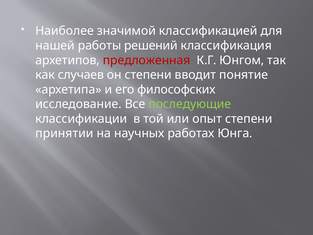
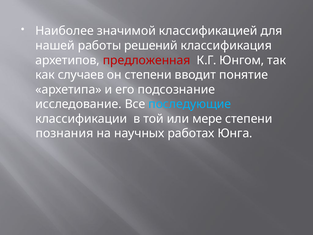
философских: философских -> подсознание (176, 89)
последующие colour: light green -> light blue (190, 104)
опыт: опыт -> мере (207, 119)
принятии: принятии -> познания (64, 133)
